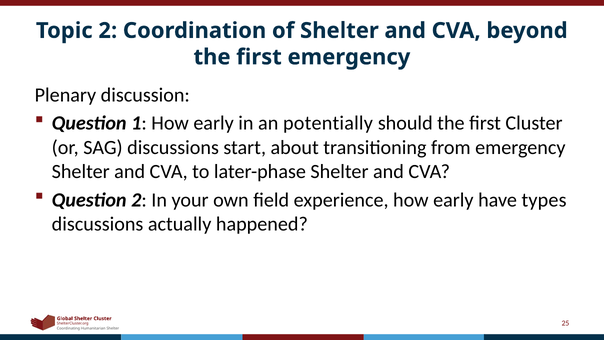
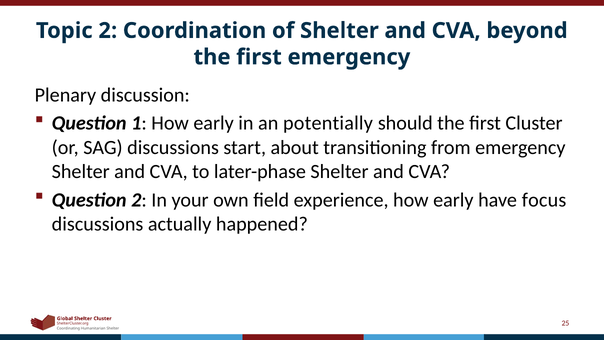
types: types -> focus (544, 200)
